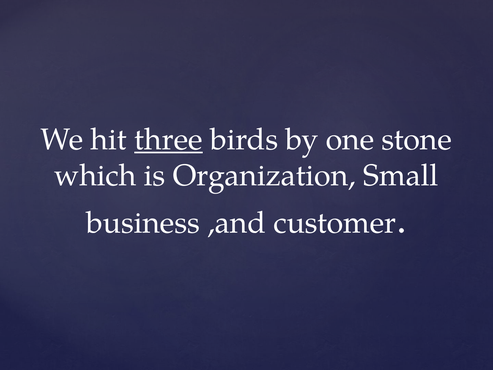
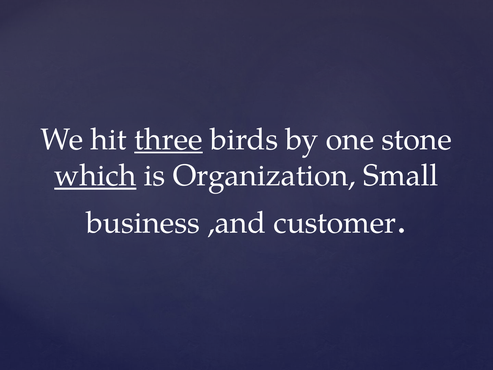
which underline: none -> present (95, 176)
